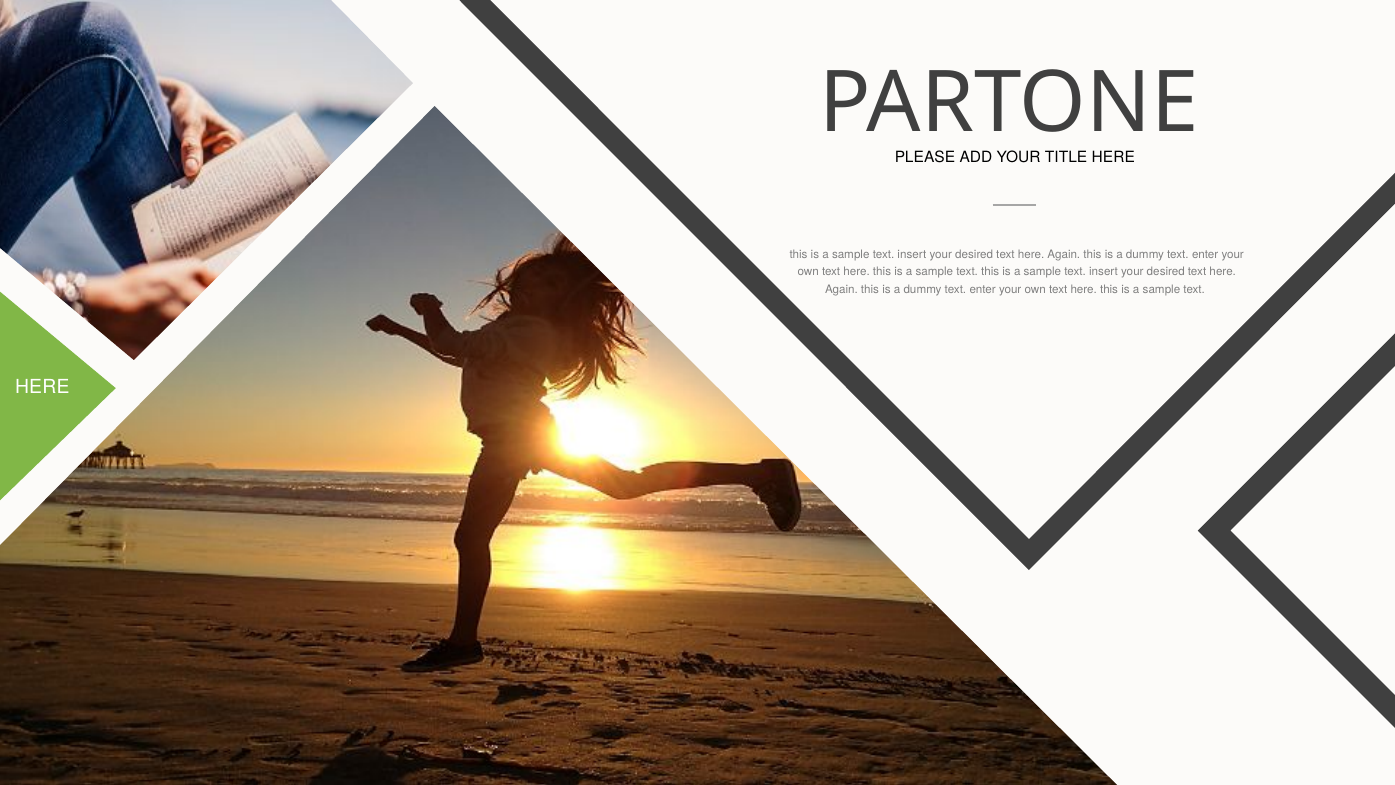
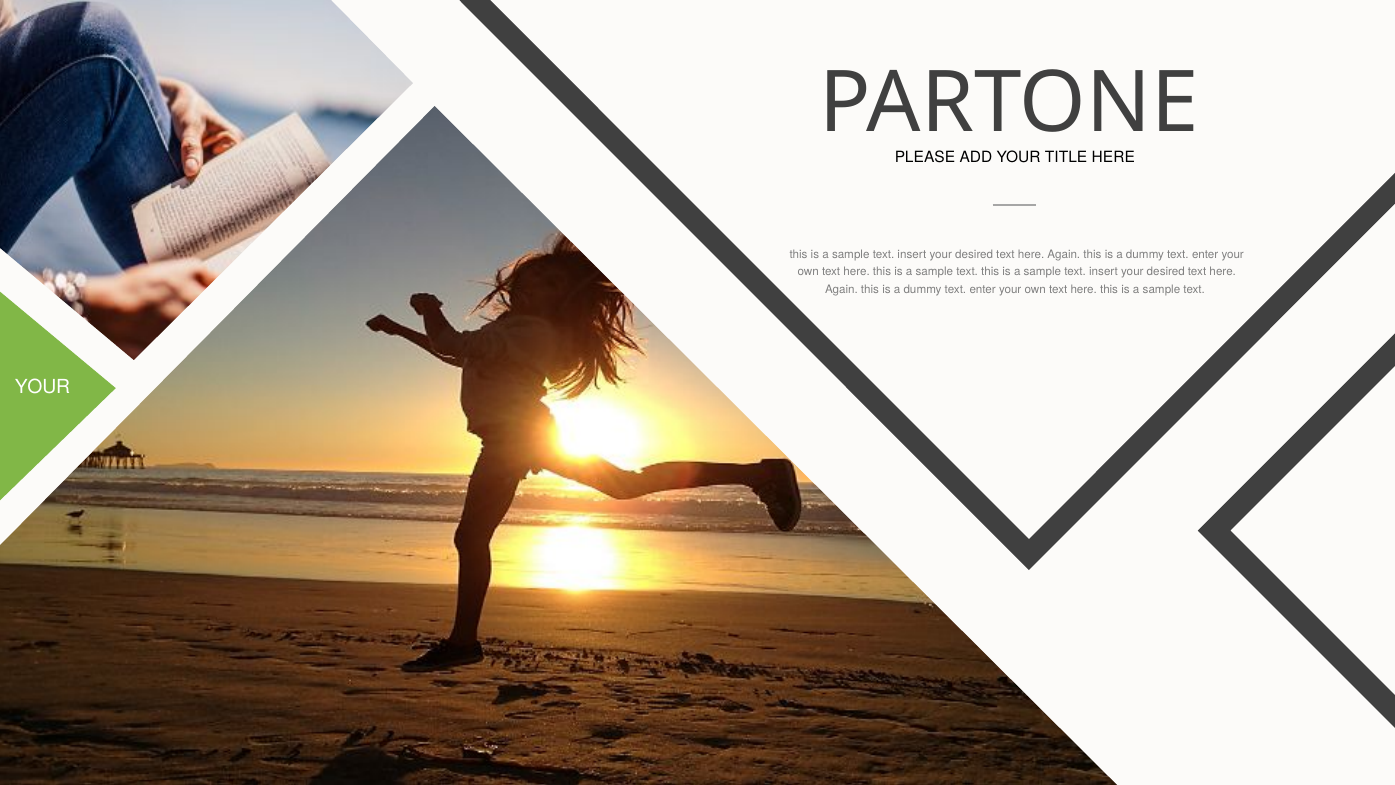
HERE: HERE -> YOUR (42, 387)
